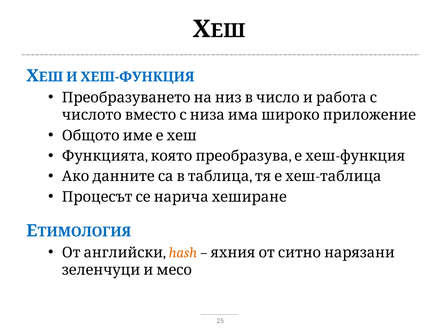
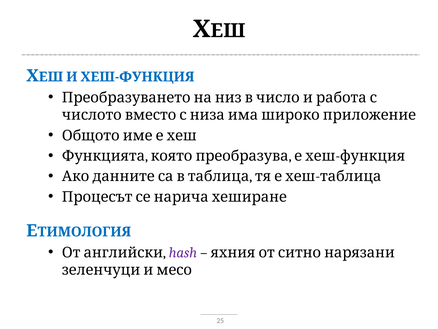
hash colour: orange -> purple (183, 252)
